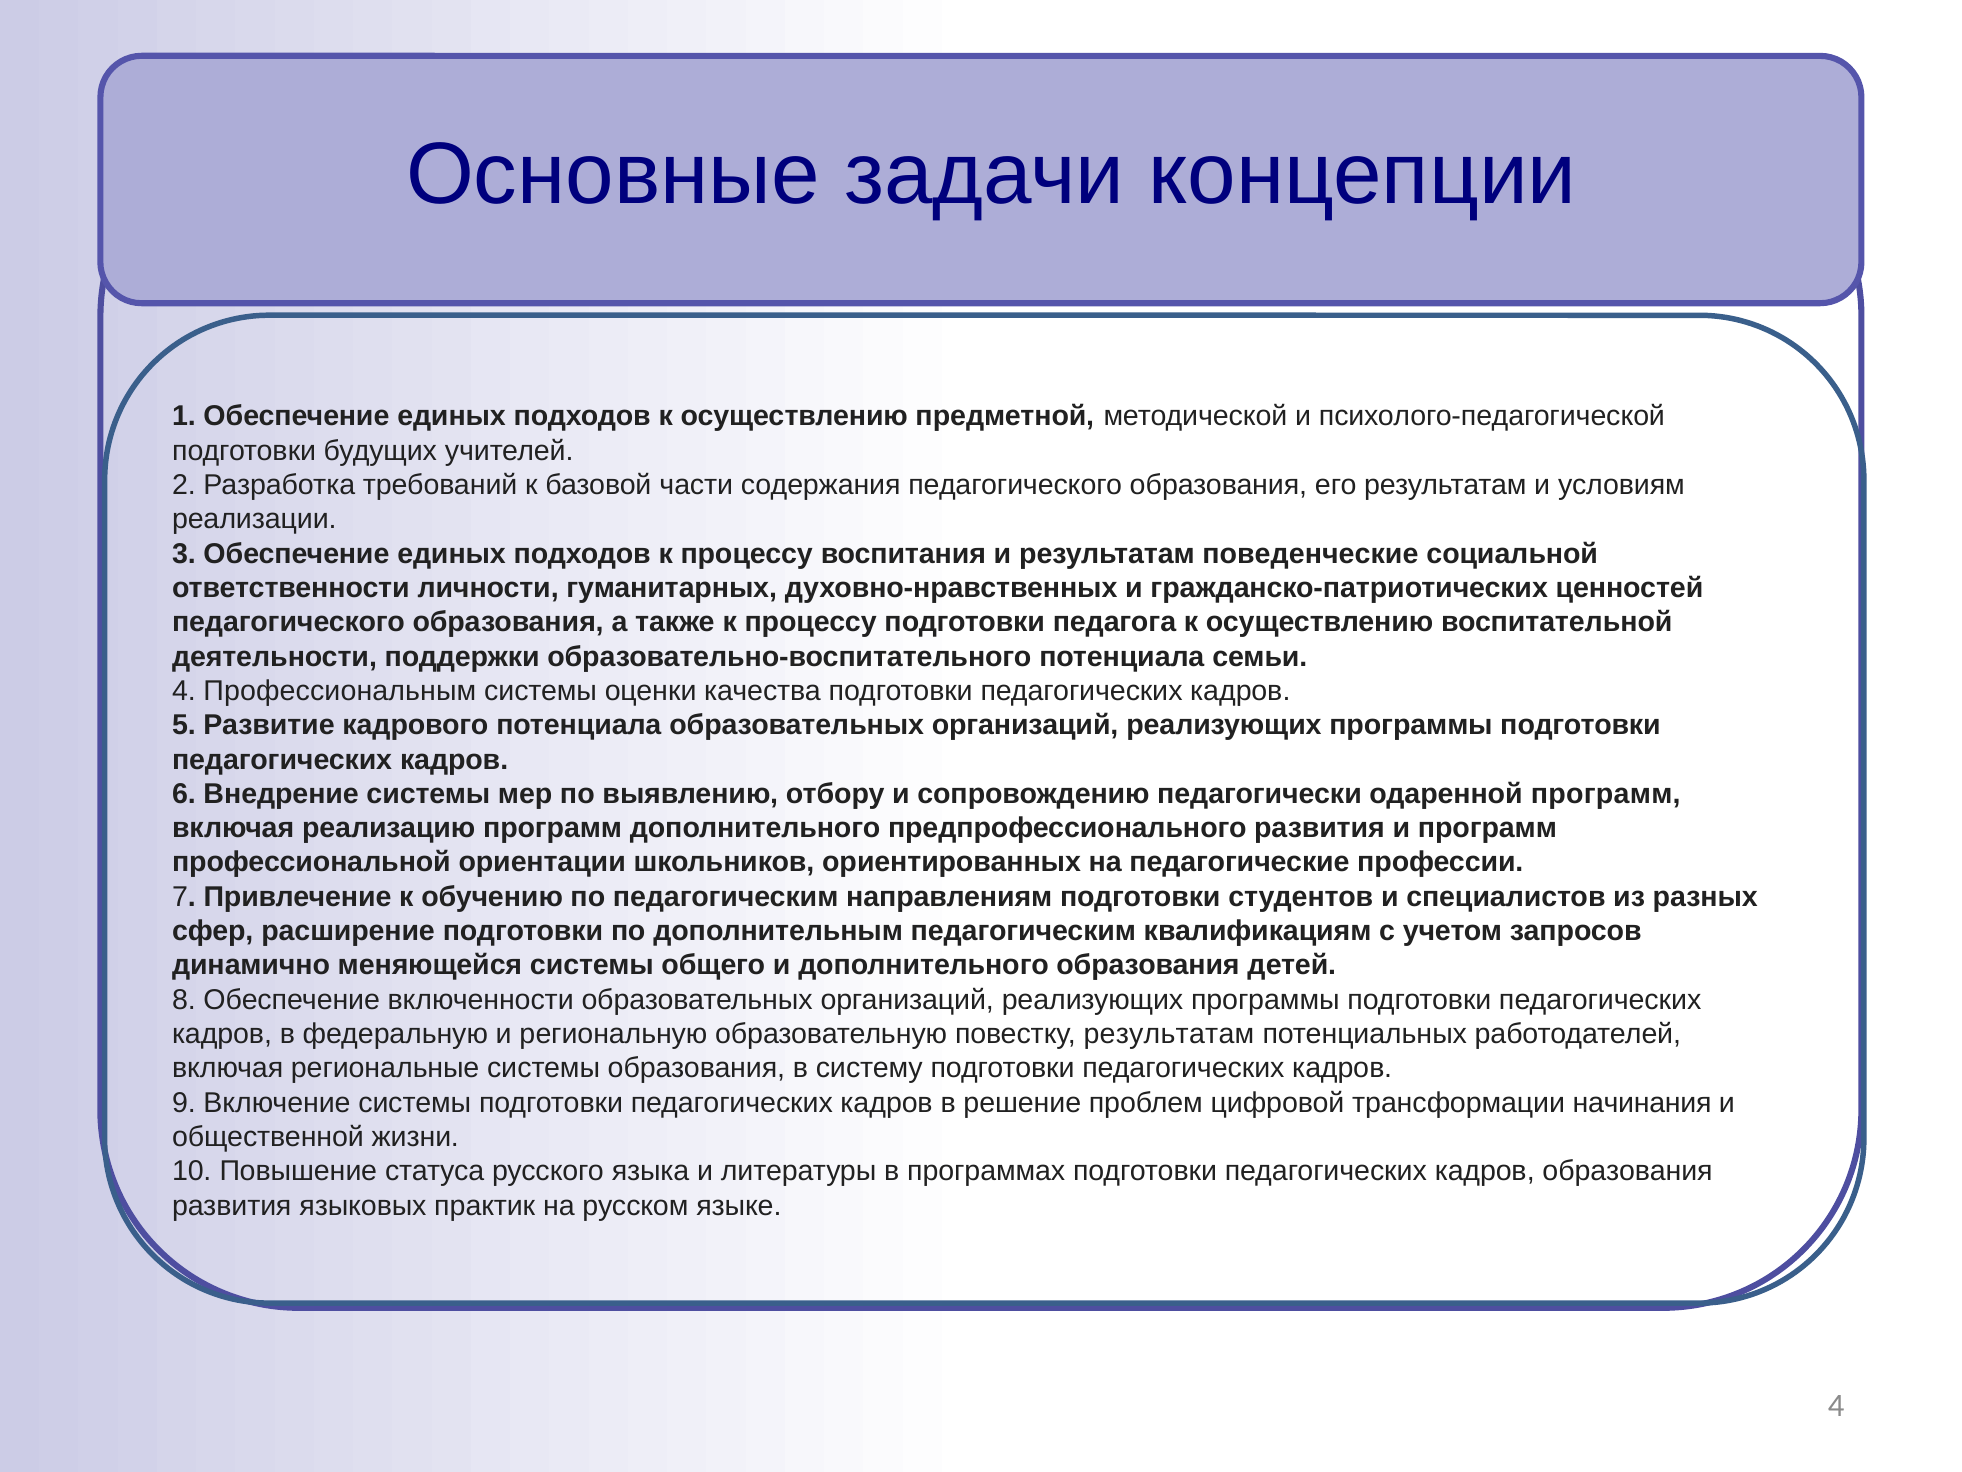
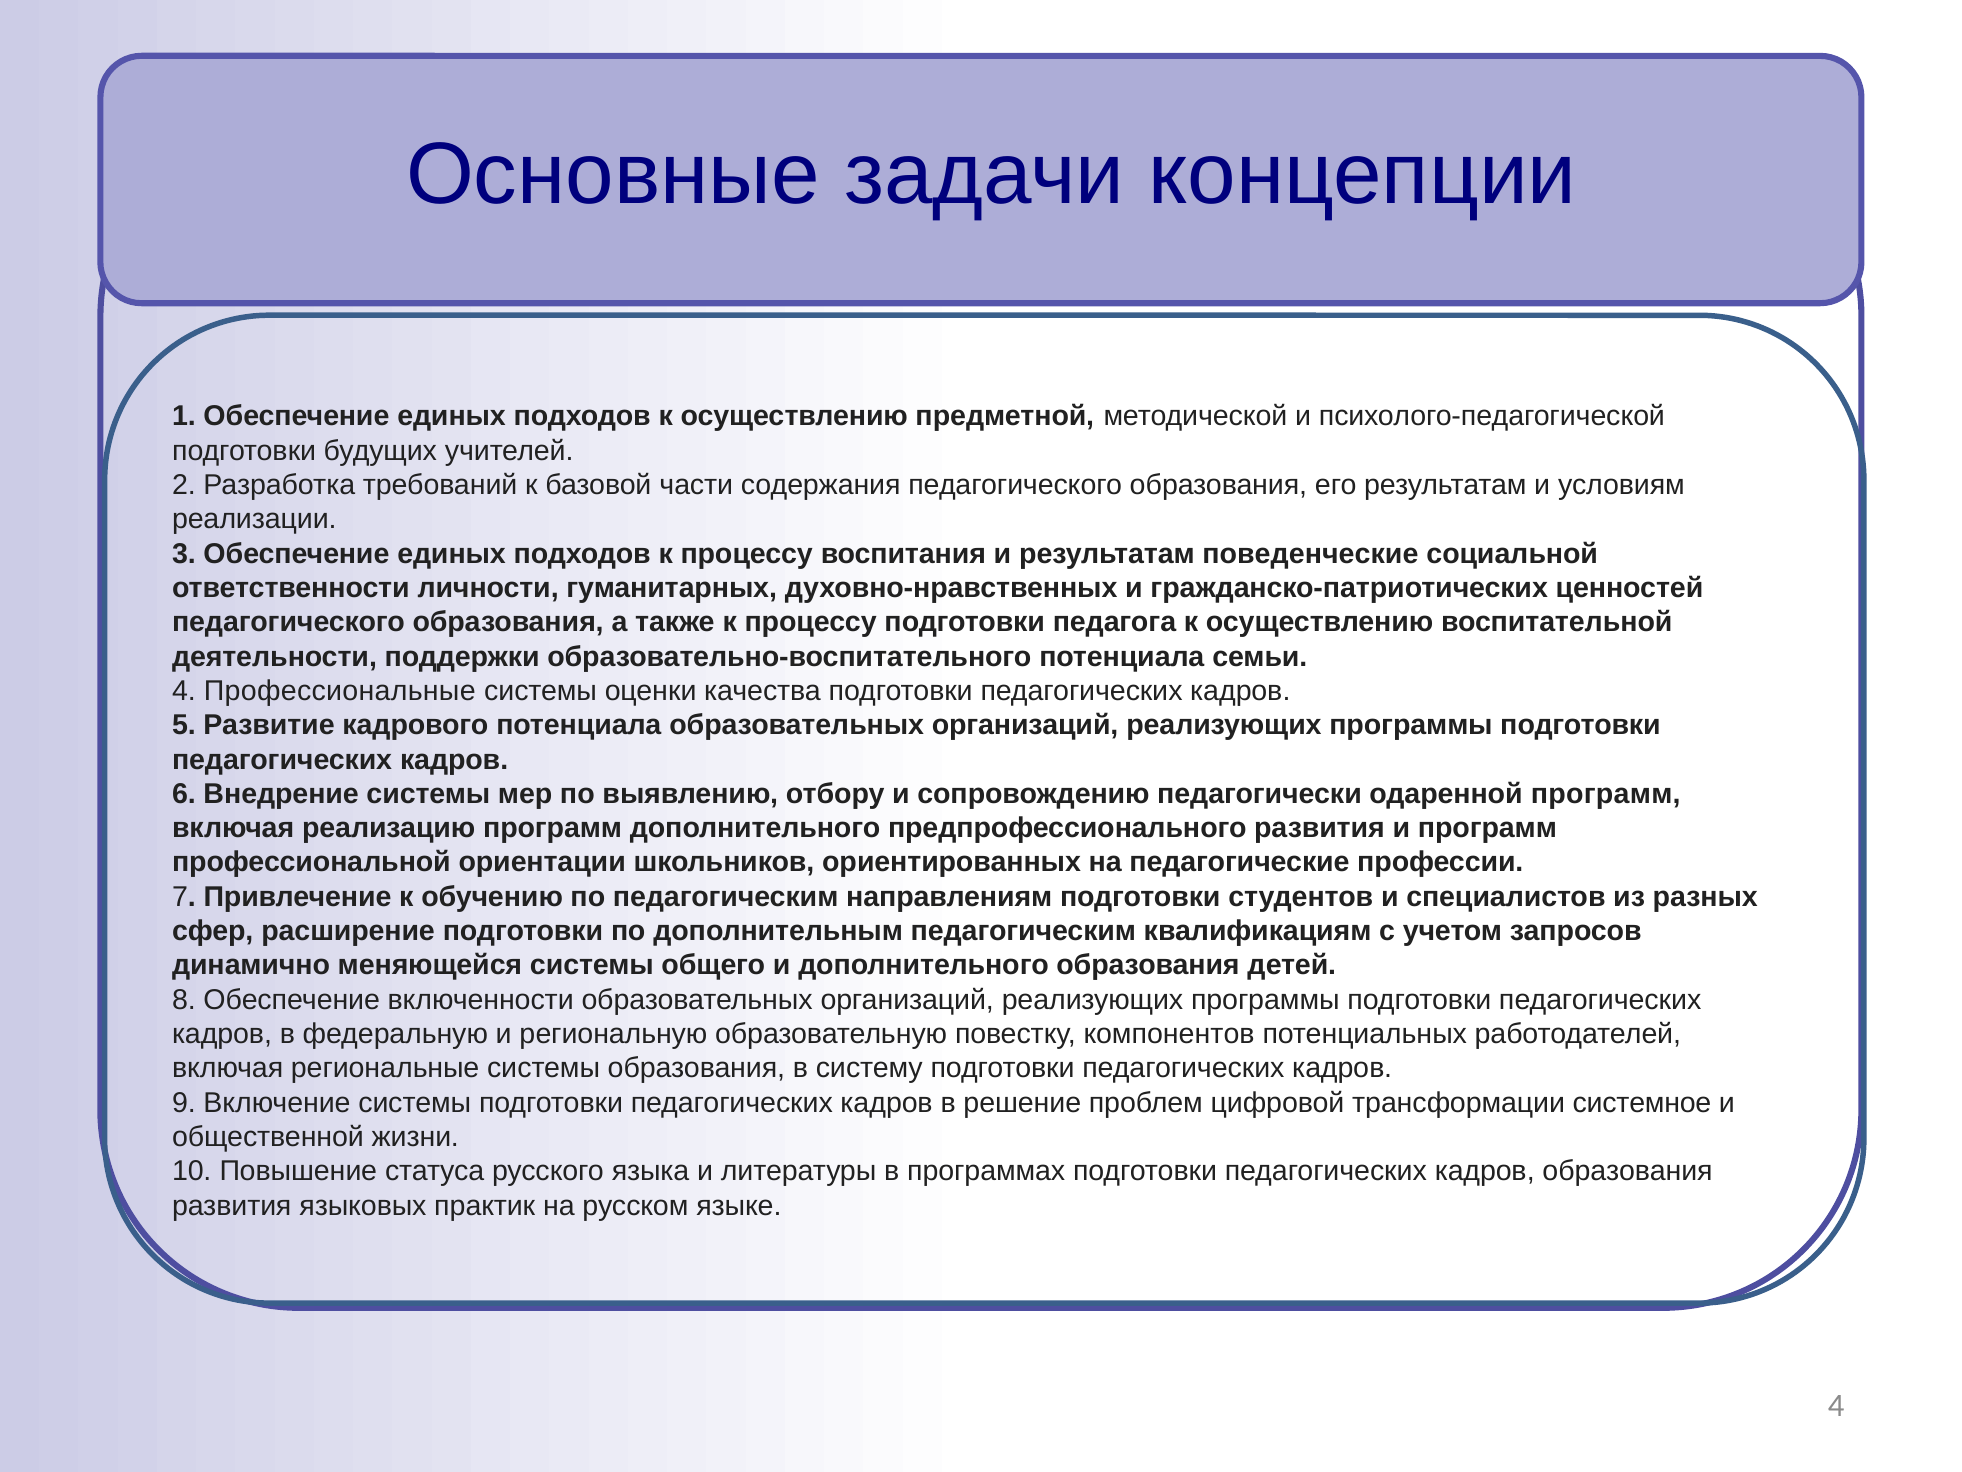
Профессиональным: Профессиональным -> Профессиональные (340, 691)
повестку результатам: результатам -> компонентов (1169, 1034)
начинания: начинания -> системное (1642, 1102)
